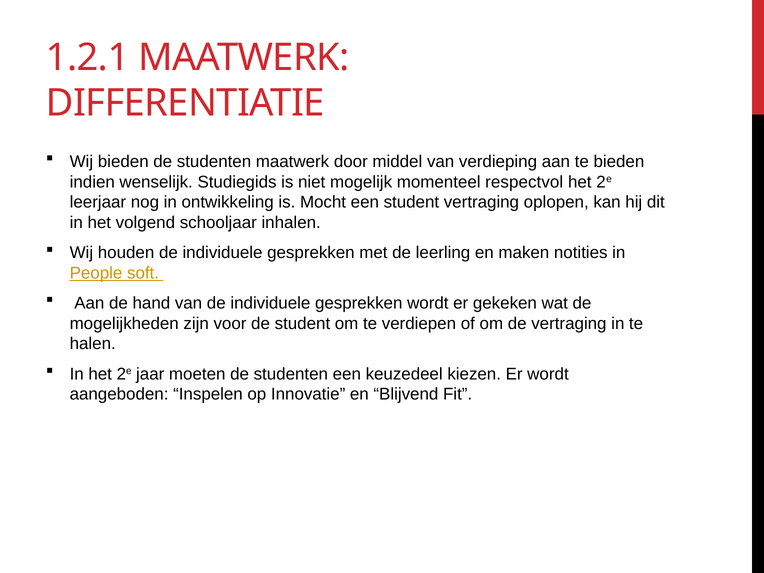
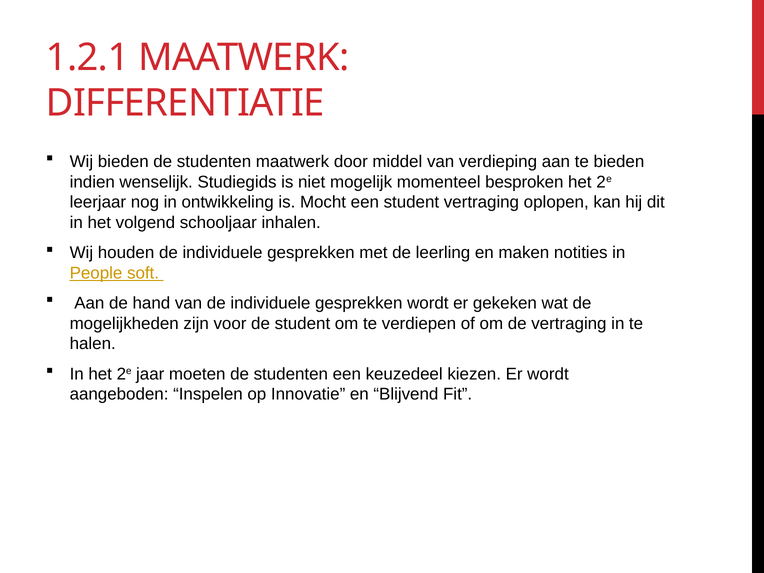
respectvol: respectvol -> besproken (524, 182)
